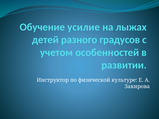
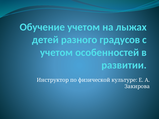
Обучение усилие: усилие -> учетом (84, 27)
